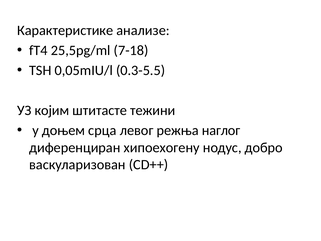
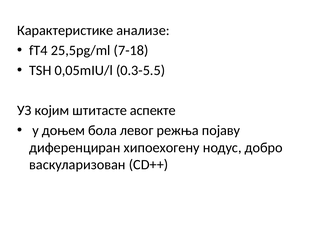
тежини: тежини -> аспекте (153, 110)
срца: срца -> бола (102, 130)
наглог: наглог -> појаву (221, 130)
